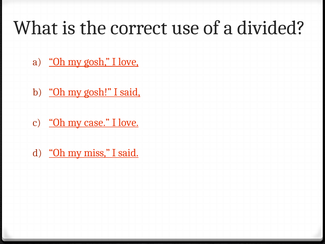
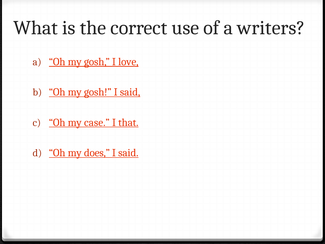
divided: divided -> writers (271, 28)
love: love -> that (128, 122)
miss: miss -> does (97, 153)
